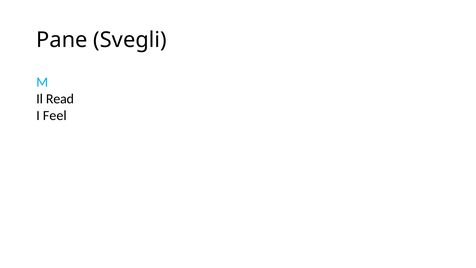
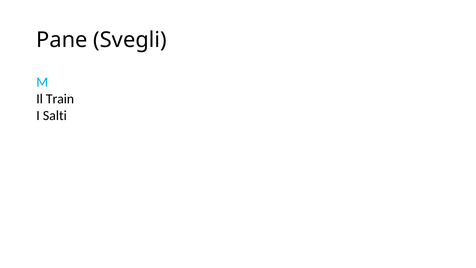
Read: Read -> Train (60, 99)
Feel: Feel -> Salti (55, 116)
